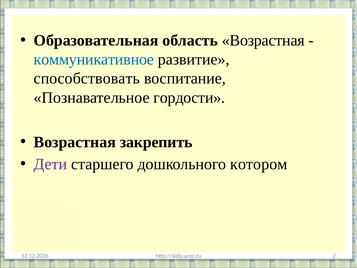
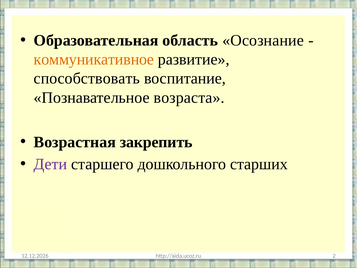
область Возрастная: Возрастная -> Осознание (263, 40)
коммуникативное colour: blue -> orange (94, 59)
гордости: гордости -> возраста (189, 97)
котором: котором -> старших (259, 164)
